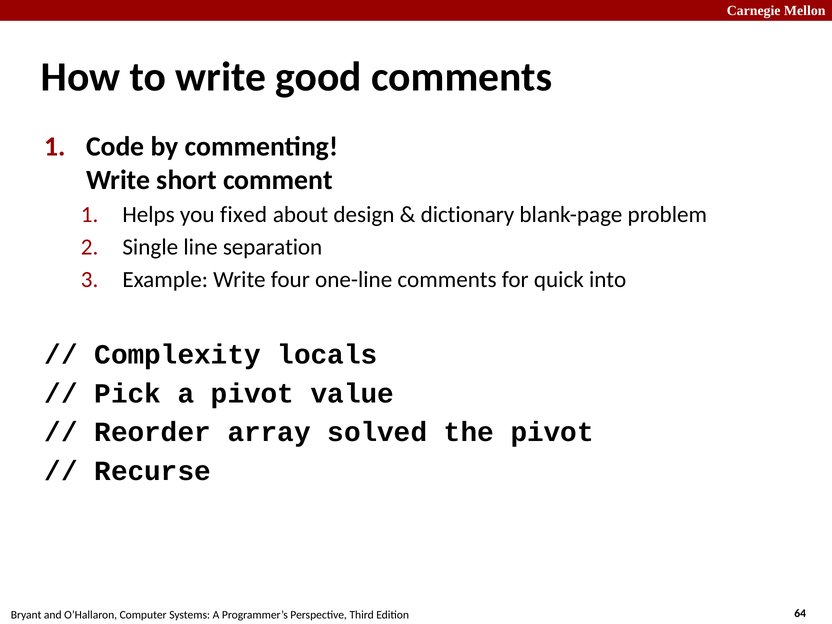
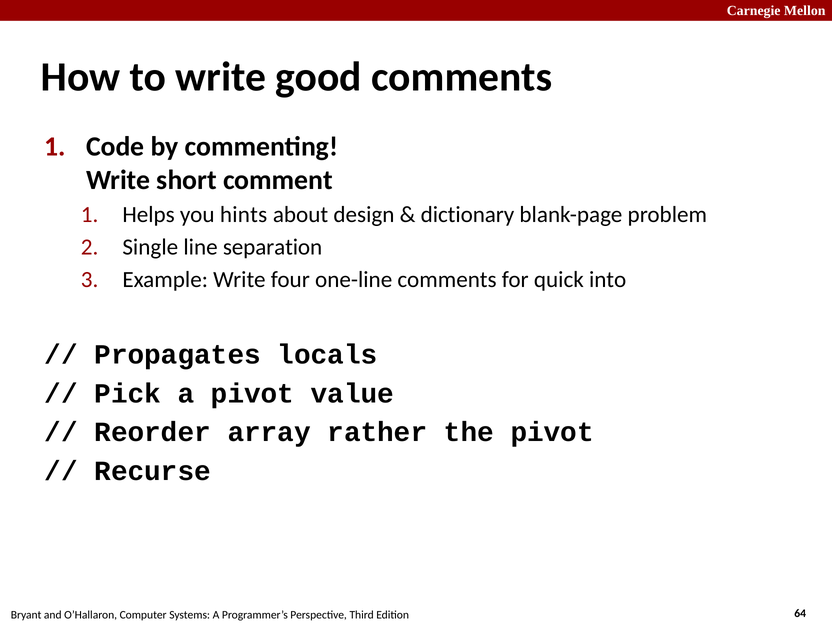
fixed: fixed -> hints (244, 215)
Complexity: Complexity -> Propagates (178, 355)
solved: solved -> rather (377, 432)
